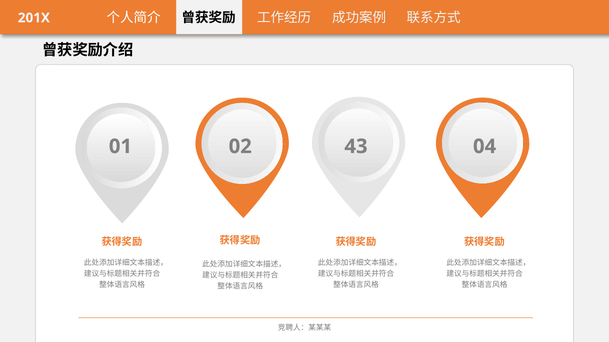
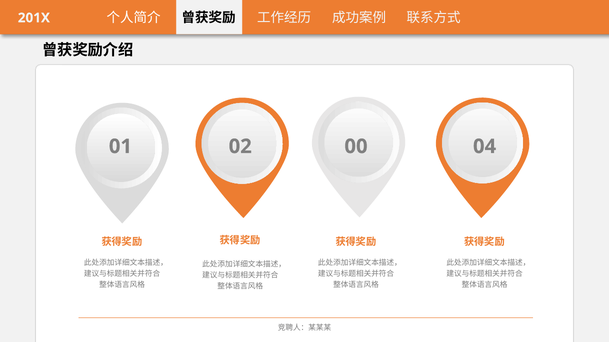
43: 43 -> 00 (356, 147)
